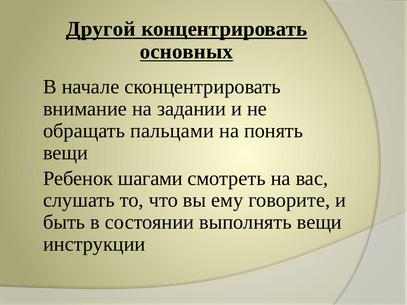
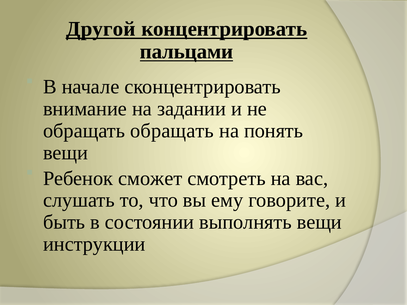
основных: основных -> пальцами (187, 52)
обращать пальцами: пальцами -> обращать (172, 131)
шагами: шагами -> сможет (150, 178)
